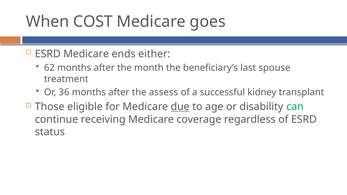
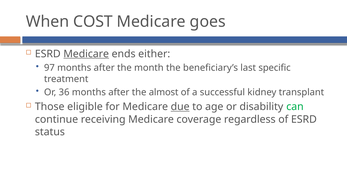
Medicare underline: none -> present (86, 54)
62: 62 -> 97 (49, 68)
spouse: spouse -> specific (275, 68)
assess: assess -> almost (164, 92)
